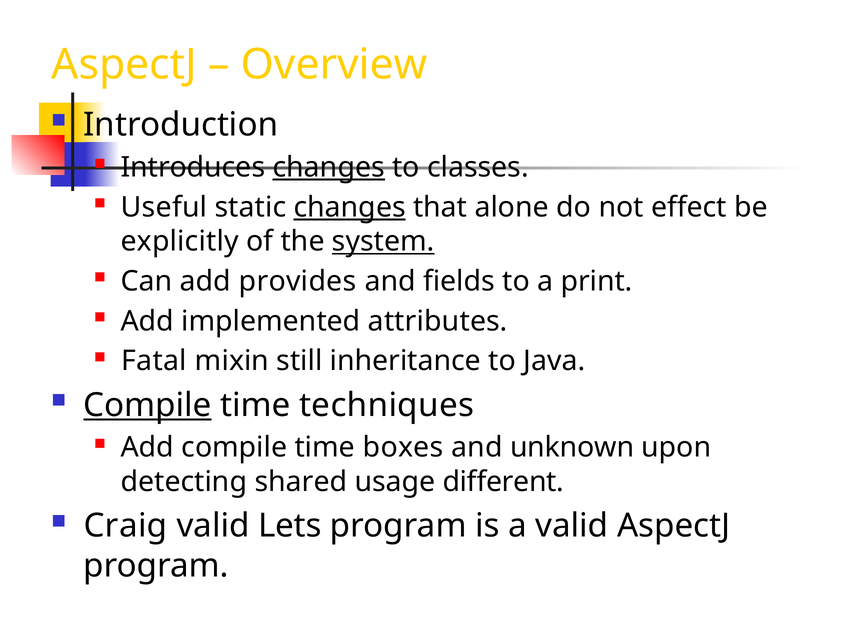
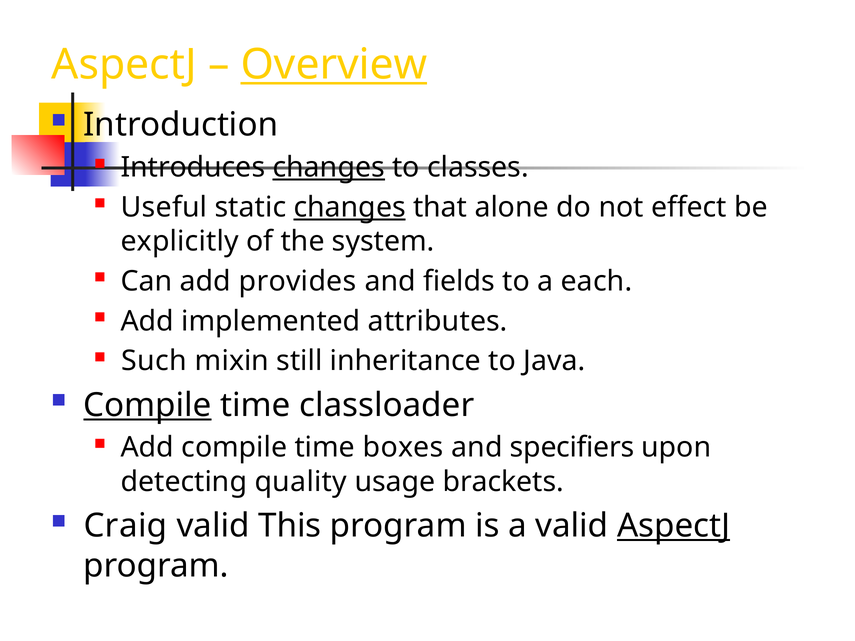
Overview underline: none -> present (334, 65)
system underline: present -> none (383, 242)
print: print -> each (597, 281)
Fatal: Fatal -> Such (154, 361)
techniques: techniques -> classloader (387, 405)
unknown: unknown -> specifiers (572, 448)
shared: shared -> quality (301, 482)
different: different -> brackets (503, 482)
Lets: Lets -> This (290, 526)
AspectJ underline: none -> present (674, 526)
